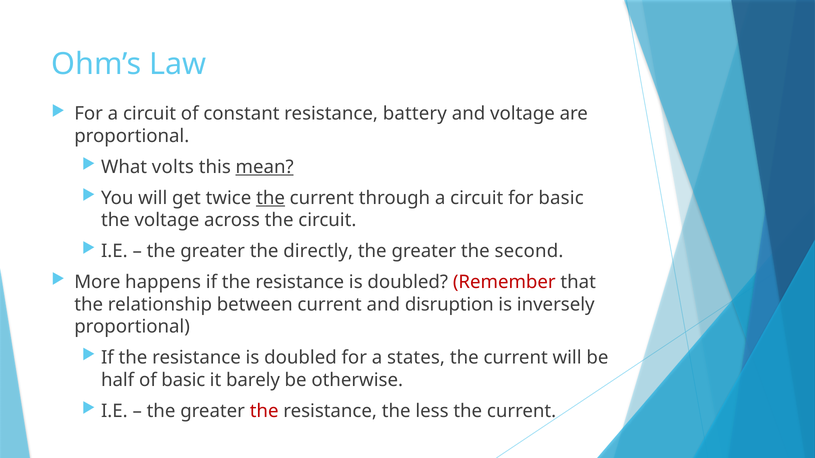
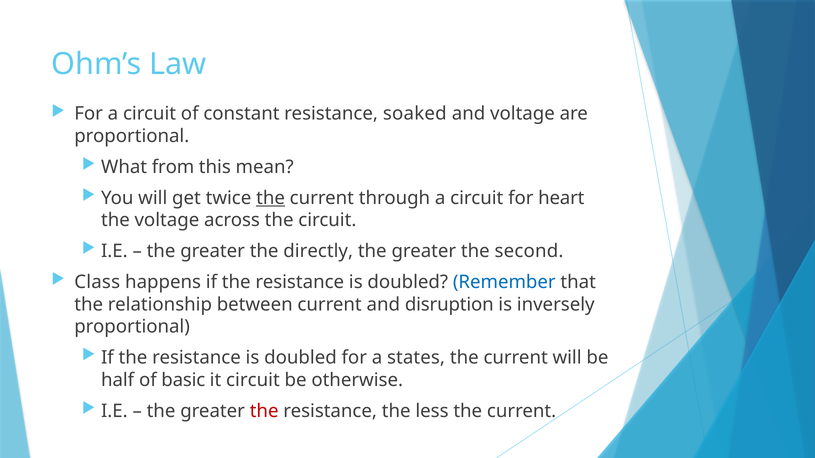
battery: battery -> soaked (415, 114)
volts: volts -> from (173, 167)
mean underline: present -> none (265, 167)
for basic: basic -> heart (561, 198)
More: More -> Class (97, 282)
Remember colour: red -> blue (504, 282)
it barely: barely -> circuit (253, 380)
